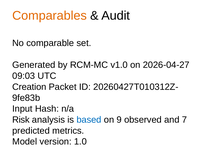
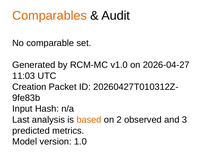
09:03: 09:03 -> 11:03 (24, 76)
Risk: Risk -> Last (21, 120)
based colour: blue -> orange (89, 120)
9: 9 -> 2 (119, 120)
7: 7 -> 3 (185, 120)
